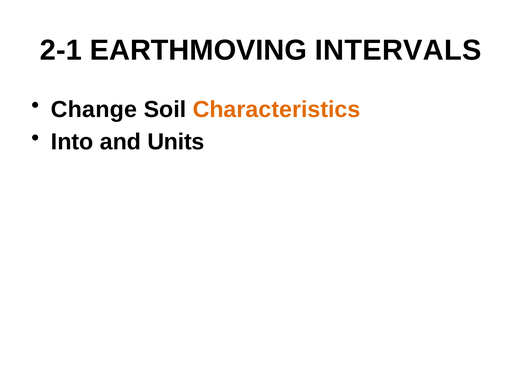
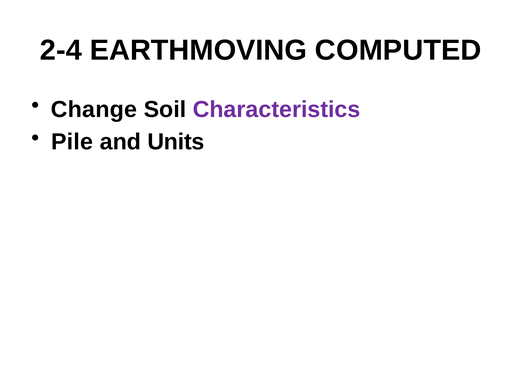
2-1: 2-1 -> 2-4 (61, 50)
INTERVALS: INTERVALS -> COMPUTED (398, 50)
Characteristics colour: orange -> purple (277, 110)
Into: Into -> Pile (72, 142)
